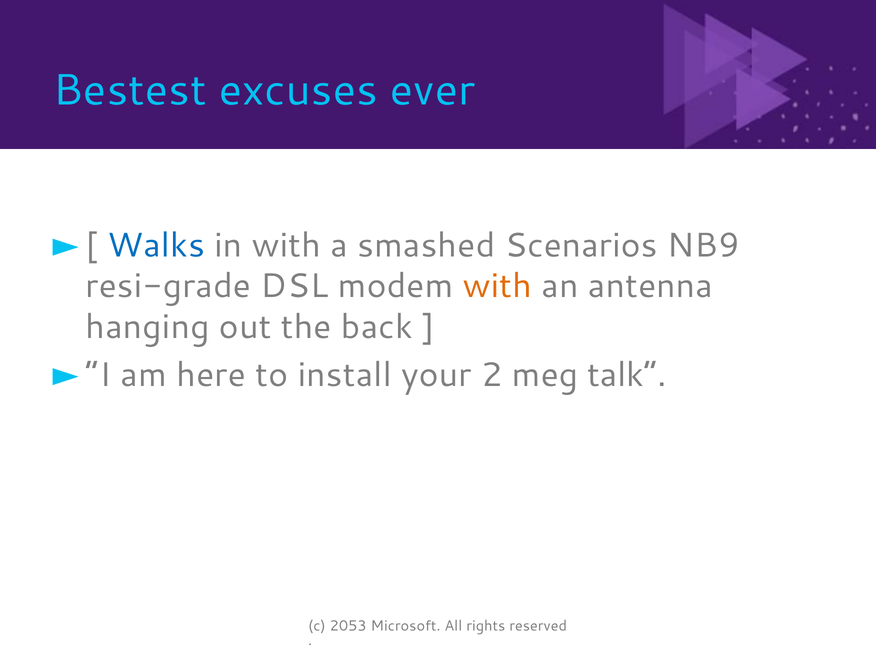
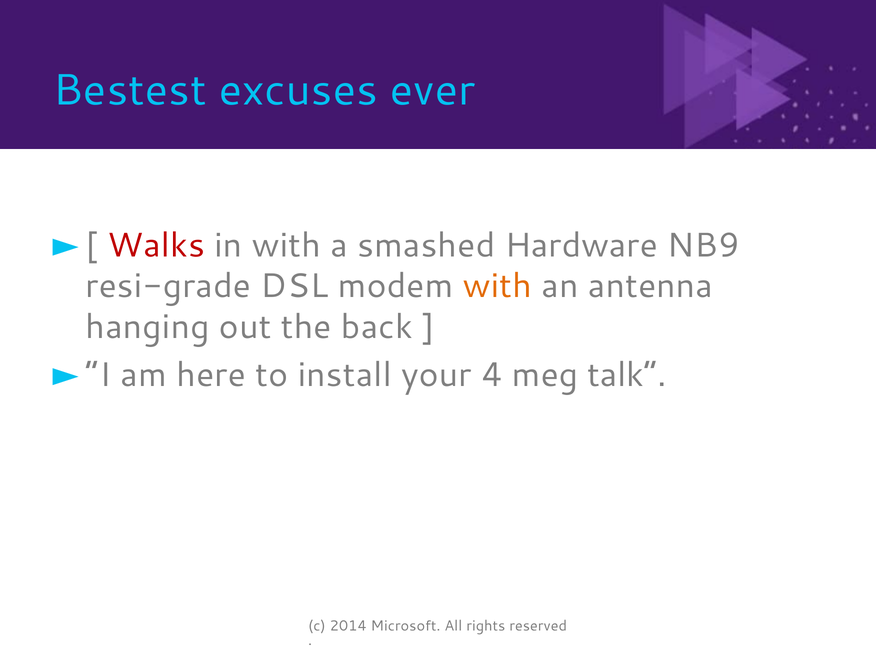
Walks colour: blue -> red (156, 245)
Scenarios: Scenarios -> Hardware (581, 245)
2: 2 -> 4 (492, 375)
2053: 2053 -> 2014 (348, 626)
